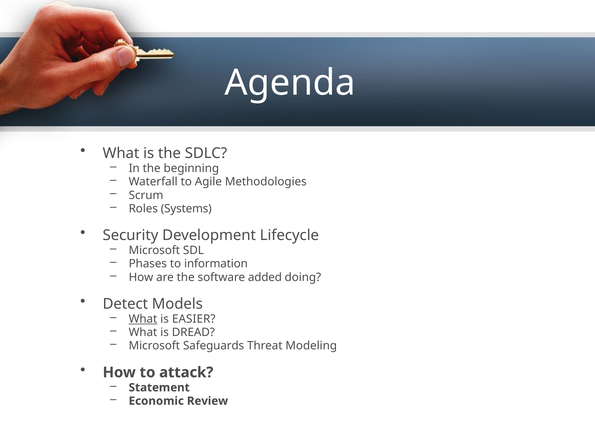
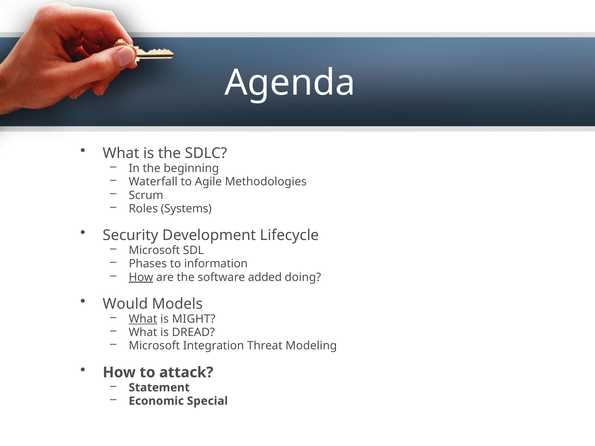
How underline: none -> present (141, 277)
Detect: Detect -> Would (125, 304)
EASIER: EASIER -> MIGHT (194, 319)
Safeguards: Safeguards -> Integration (214, 346)
Review: Review -> Special (207, 401)
